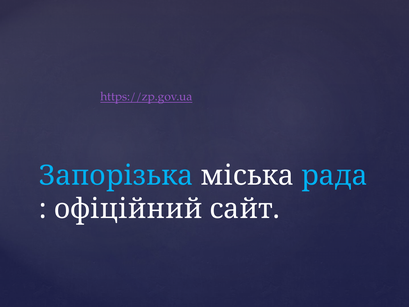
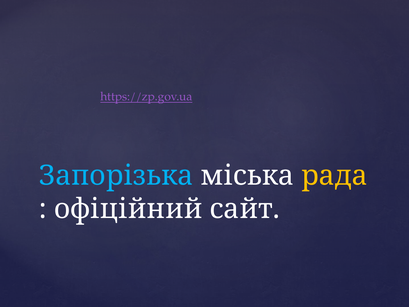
рада colour: light blue -> yellow (335, 175)
